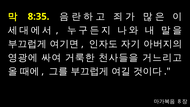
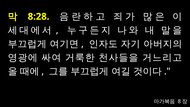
8:35: 8:35 -> 8:28 (39, 17)
